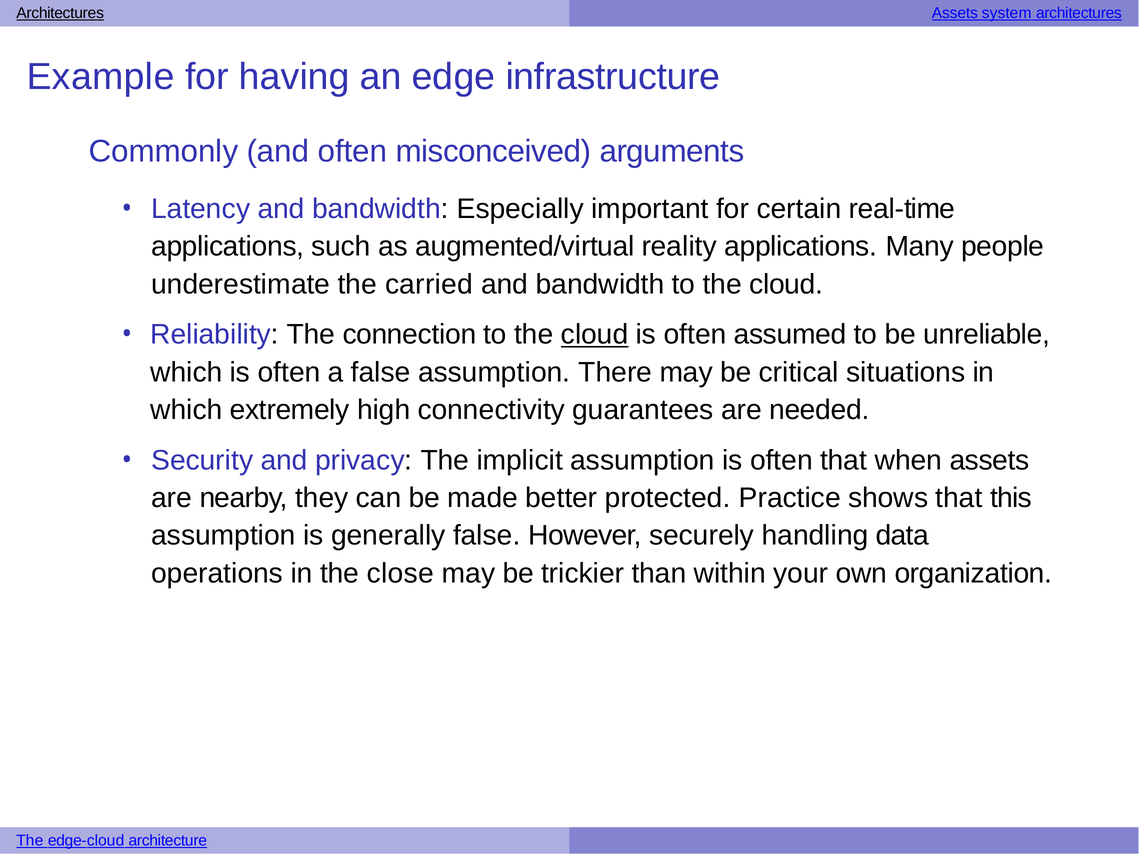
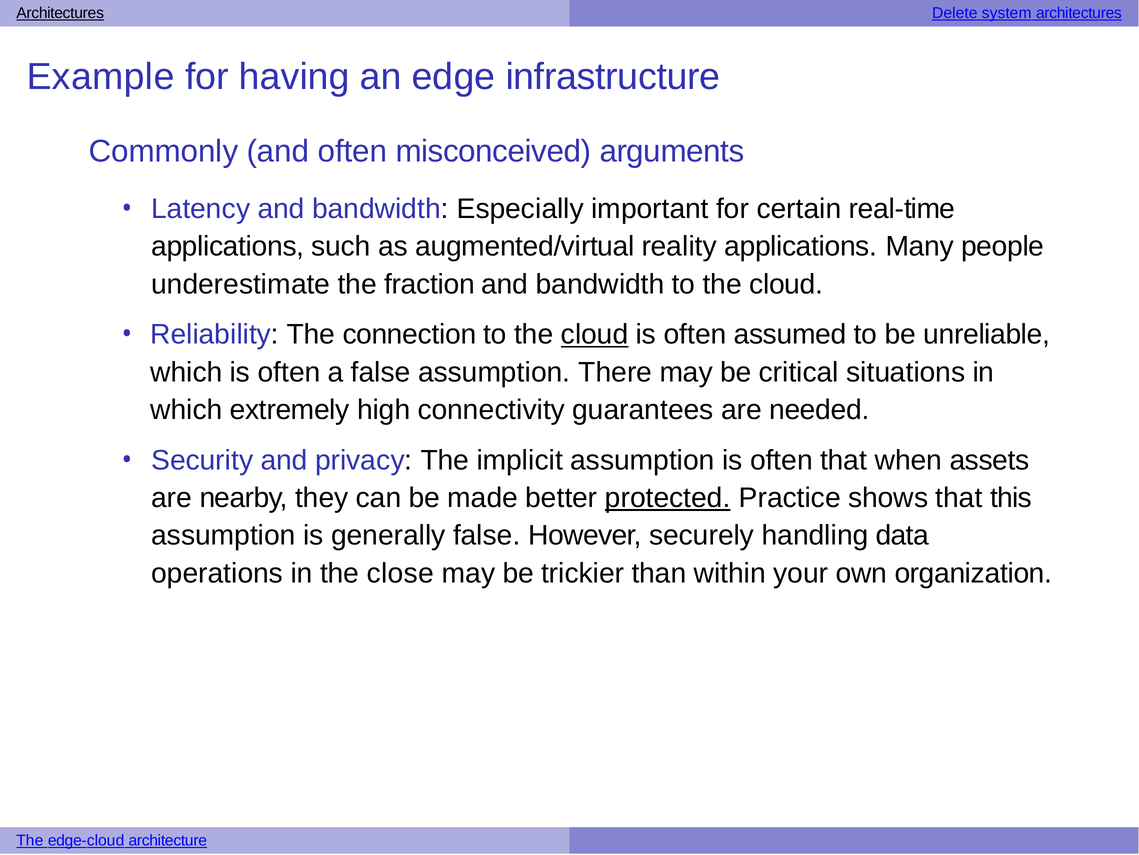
Architectures Assets: Assets -> Delete (955, 13)
carried: carried -> fraction (429, 284)
protected underline: none -> present (668, 498)
